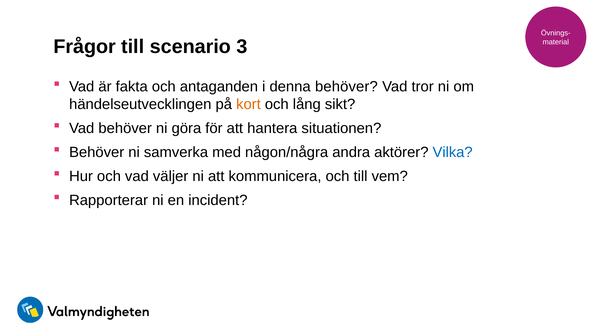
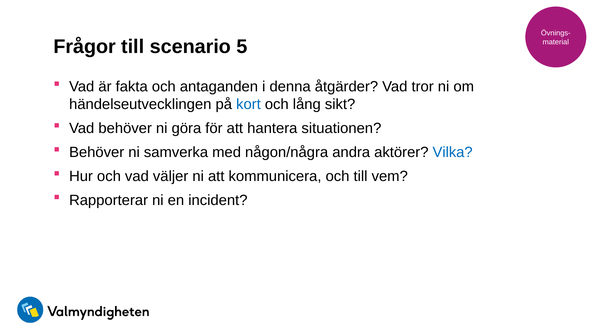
3: 3 -> 5 (242, 47)
denna behöver: behöver -> åtgärder (346, 87)
kort colour: orange -> blue (248, 104)
